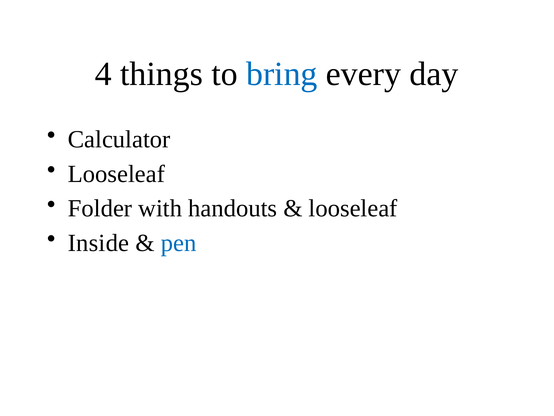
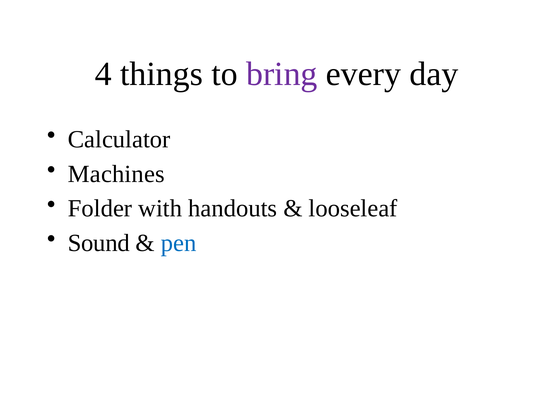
bring colour: blue -> purple (282, 74)
Looseleaf: Looseleaf -> Machines (116, 174)
Inside: Inside -> Sound (99, 243)
